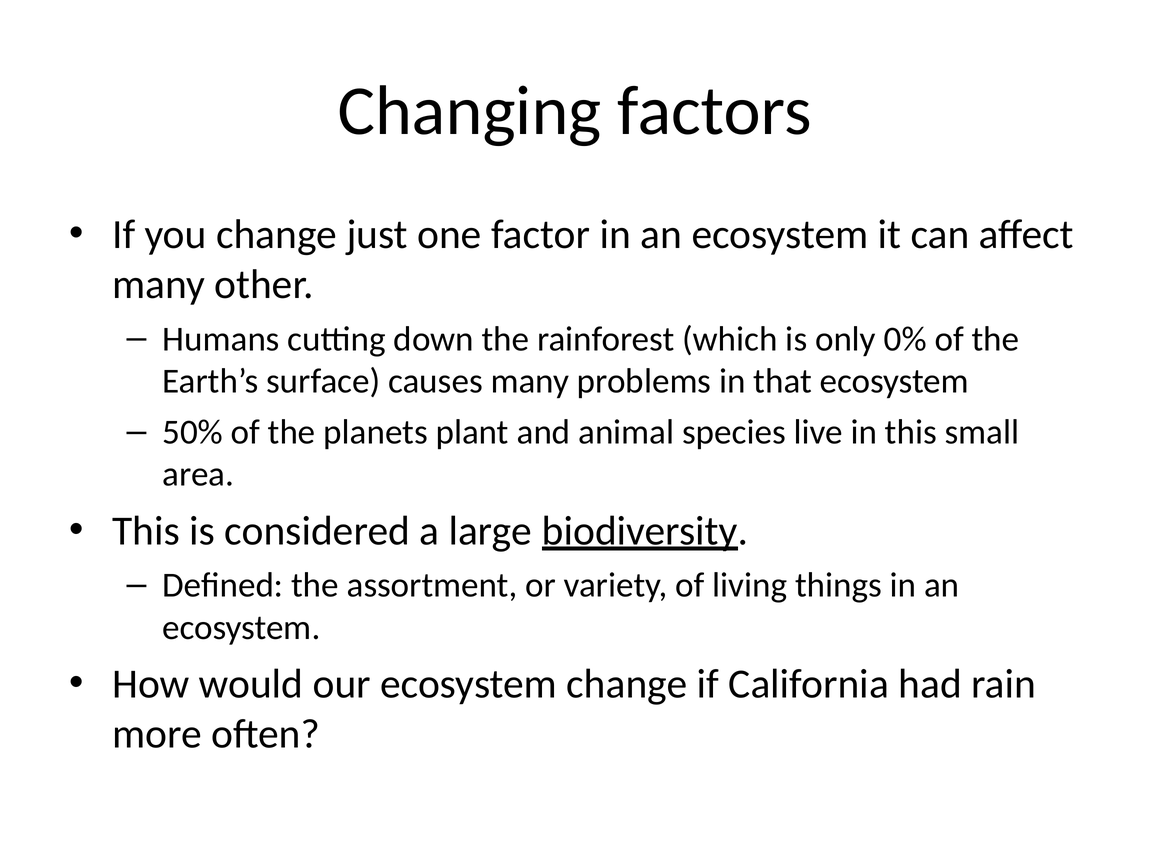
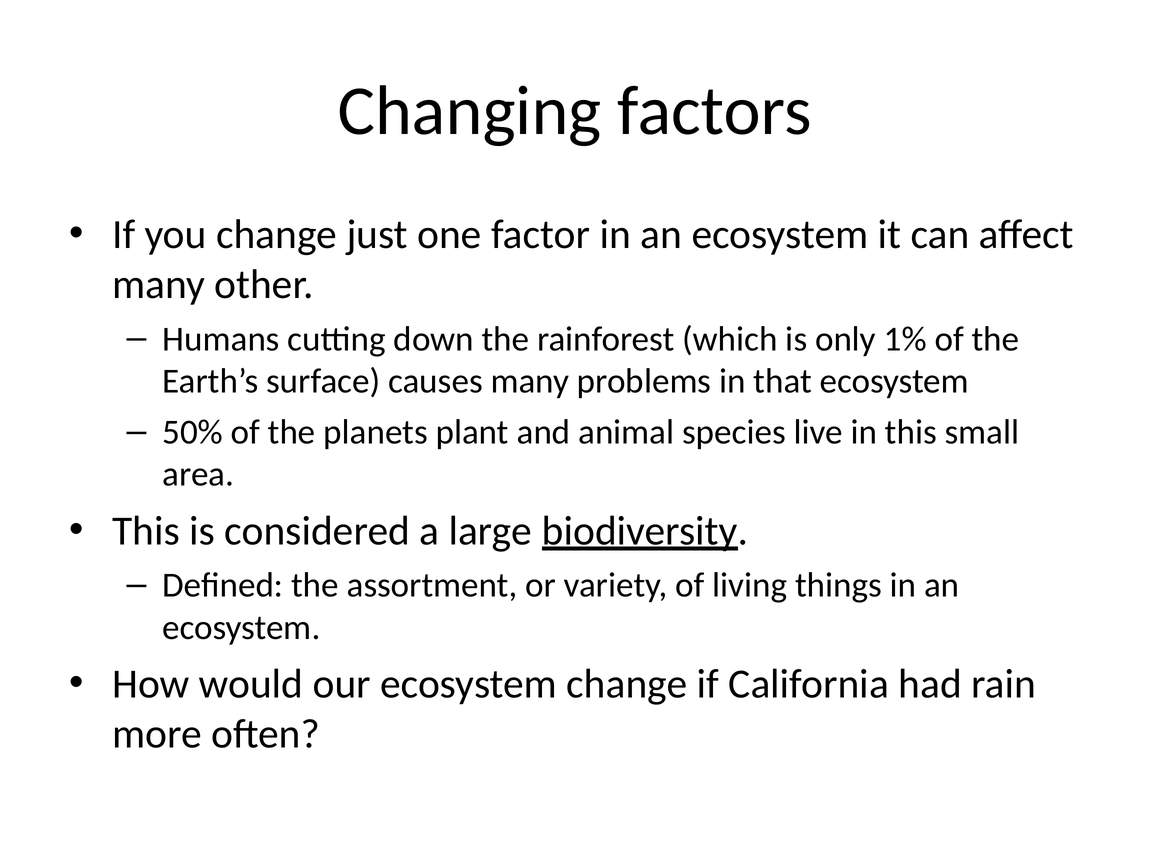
0%: 0% -> 1% (905, 339)
